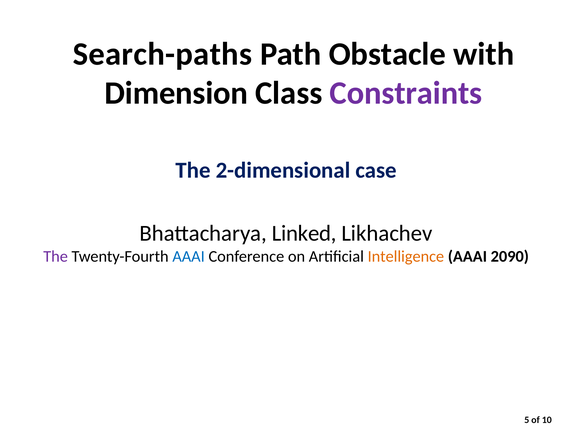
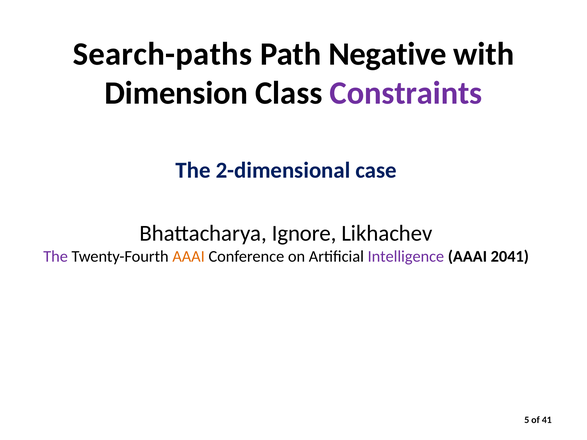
Obstacle: Obstacle -> Negative (387, 54)
Linked: Linked -> Ignore (304, 233)
AAAI colour: blue -> orange (189, 256)
Intelligence colour: orange -> purple (406, 256)
2090: 2090 -> 2041 (510, 256)
10: 10 -> 41 (547, 420)
